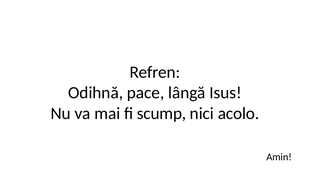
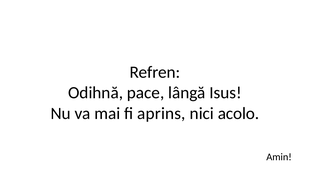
scump: scump -> aprins (161, 114)
